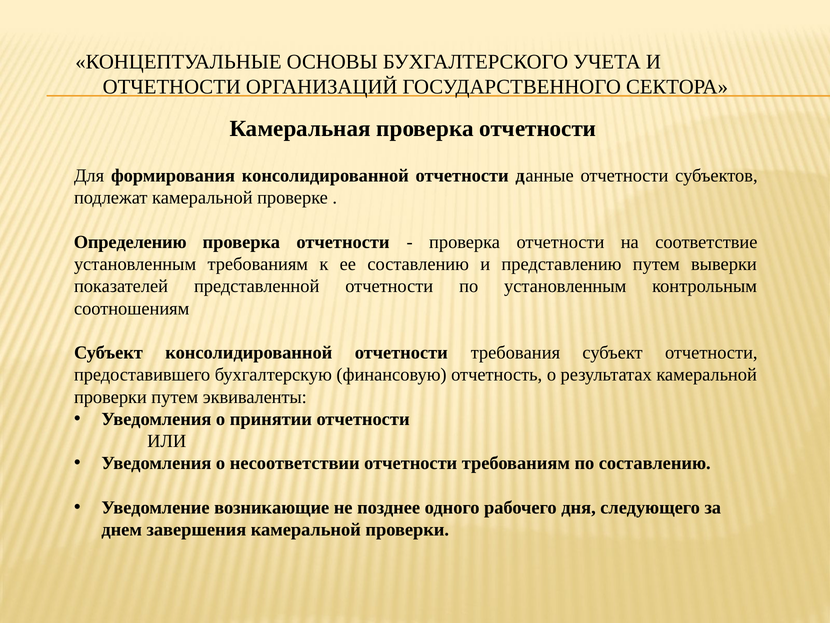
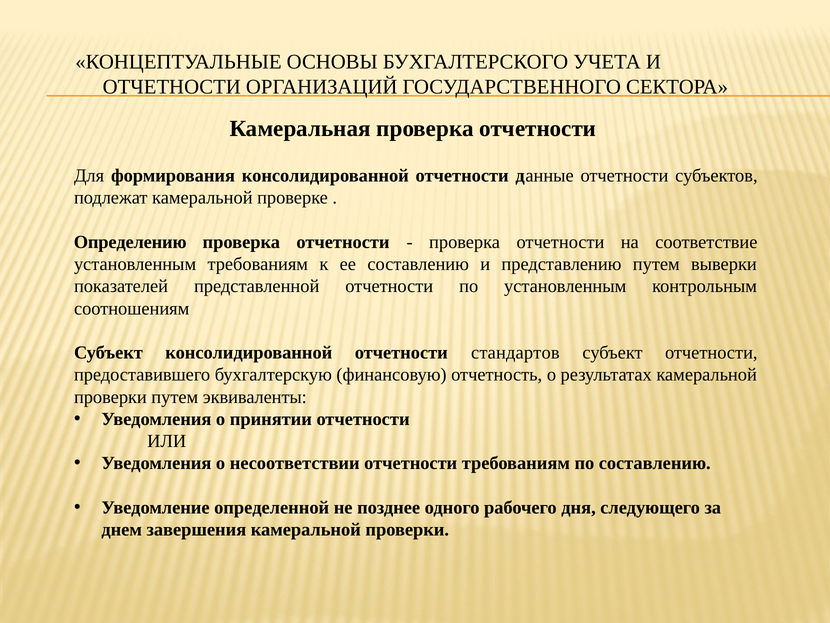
требования: требования -> стандартов (515, 352)
возникающие: возникающие -> определенной (272, 507)
